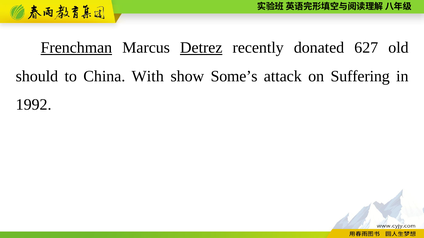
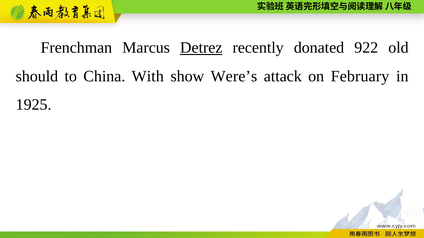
Frenchman underline: present -> none (76, 48)
627: 627 -> 922 (366, 48)
Some’s: Some’s -> Were’s (234, 76)
Suffering: Suffering -> February (360, 76)
1992: 1992 -> 1925 (34, 105)
